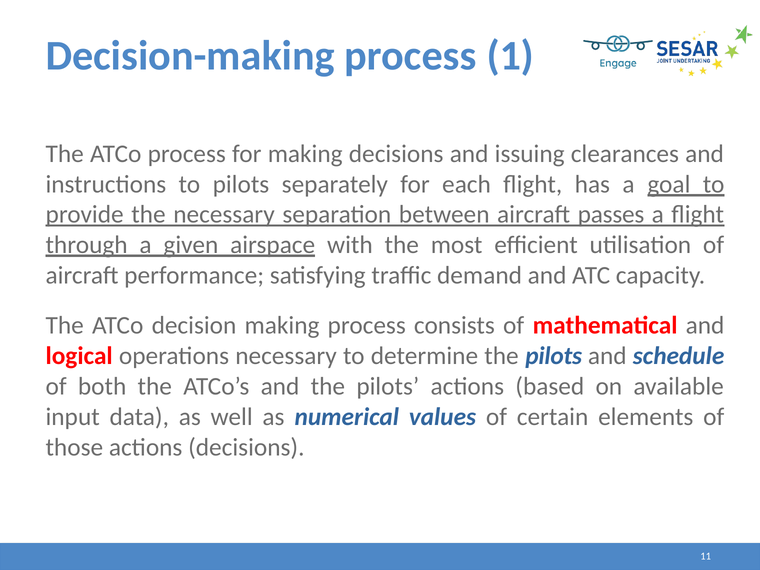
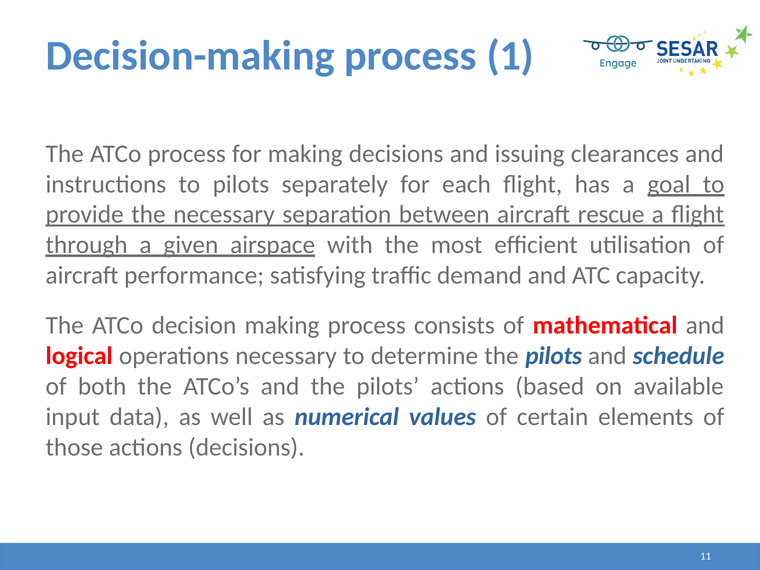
passes: passes -> rescue (611, 215)
